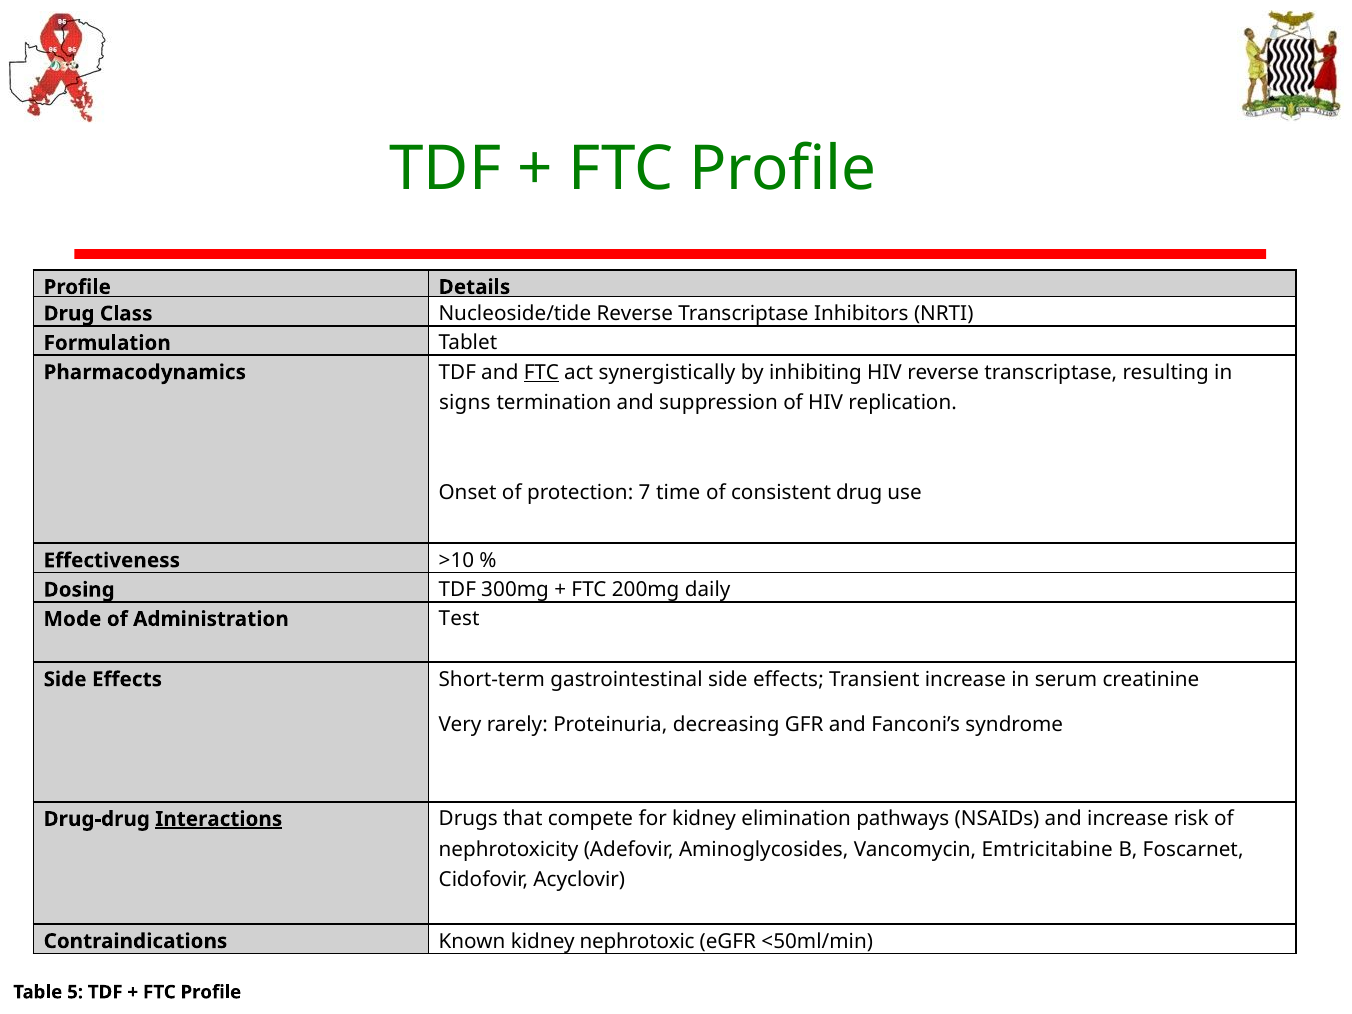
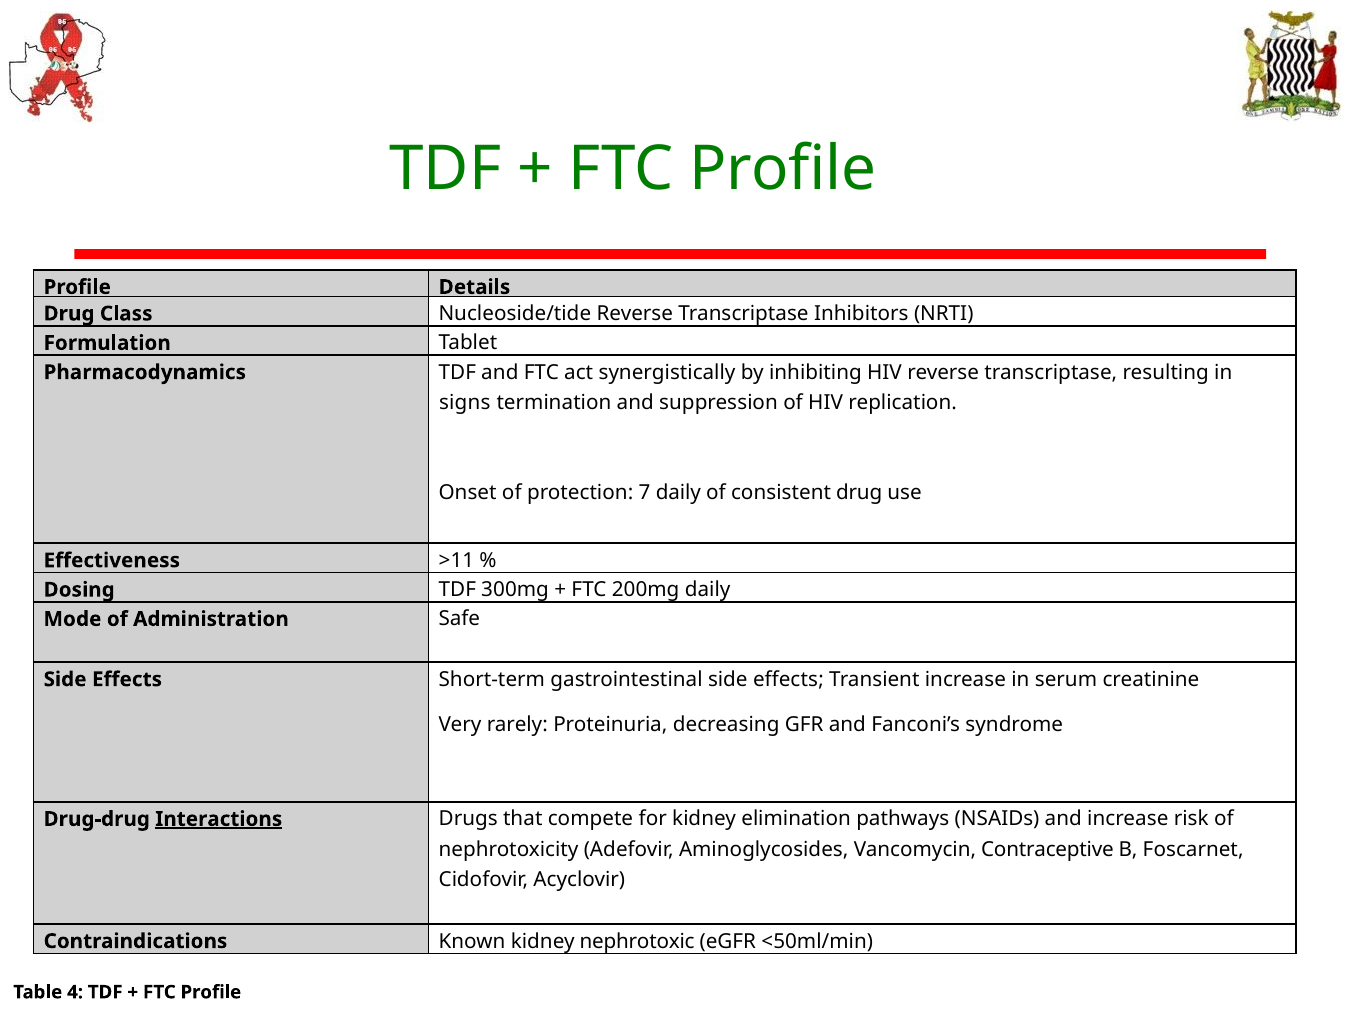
FTC underline: present -> none (541, 372)
7 time: time -> daily (678, 493)
>10: >10 -> >11 (456, 560)
Test: Test -> Safe (459, 619)
Emtricitabine: Emtricitabine -> Contraceptive (1047, 849)
5: 5 -> 4 (75, 992)
